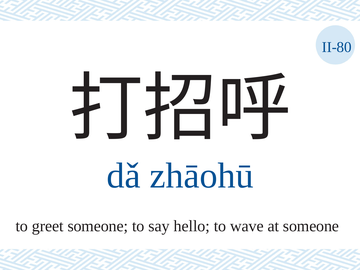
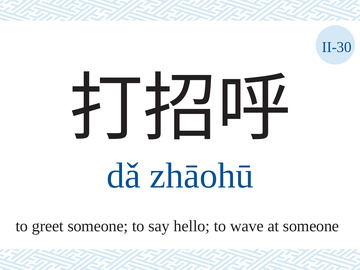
II-80: II-80 -> II-30 (337, 47)
